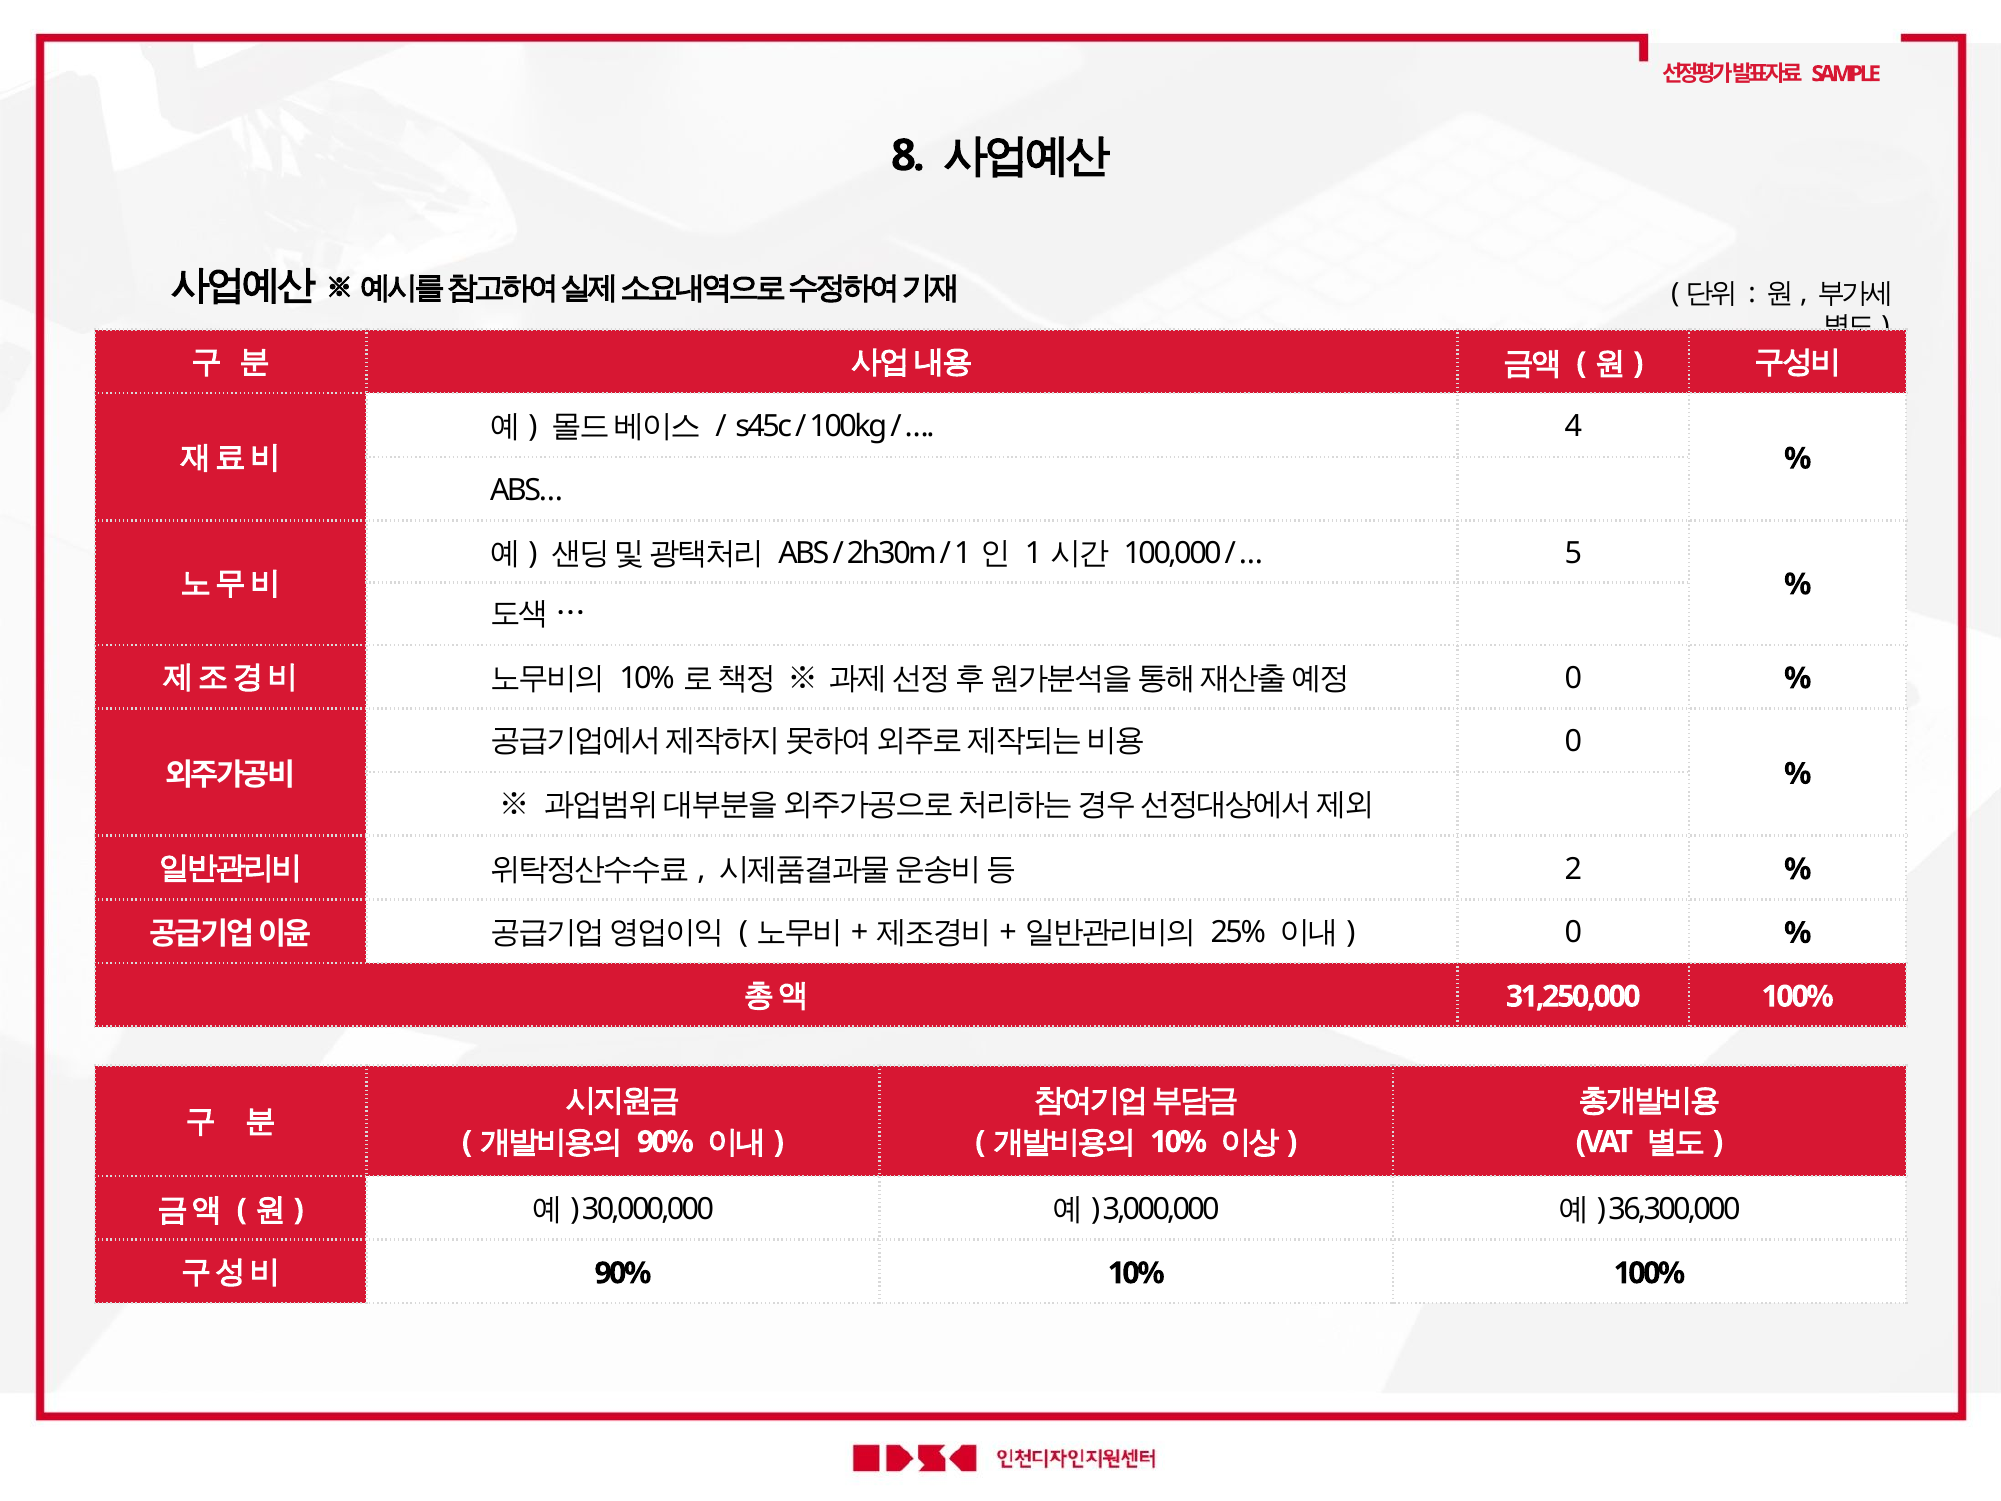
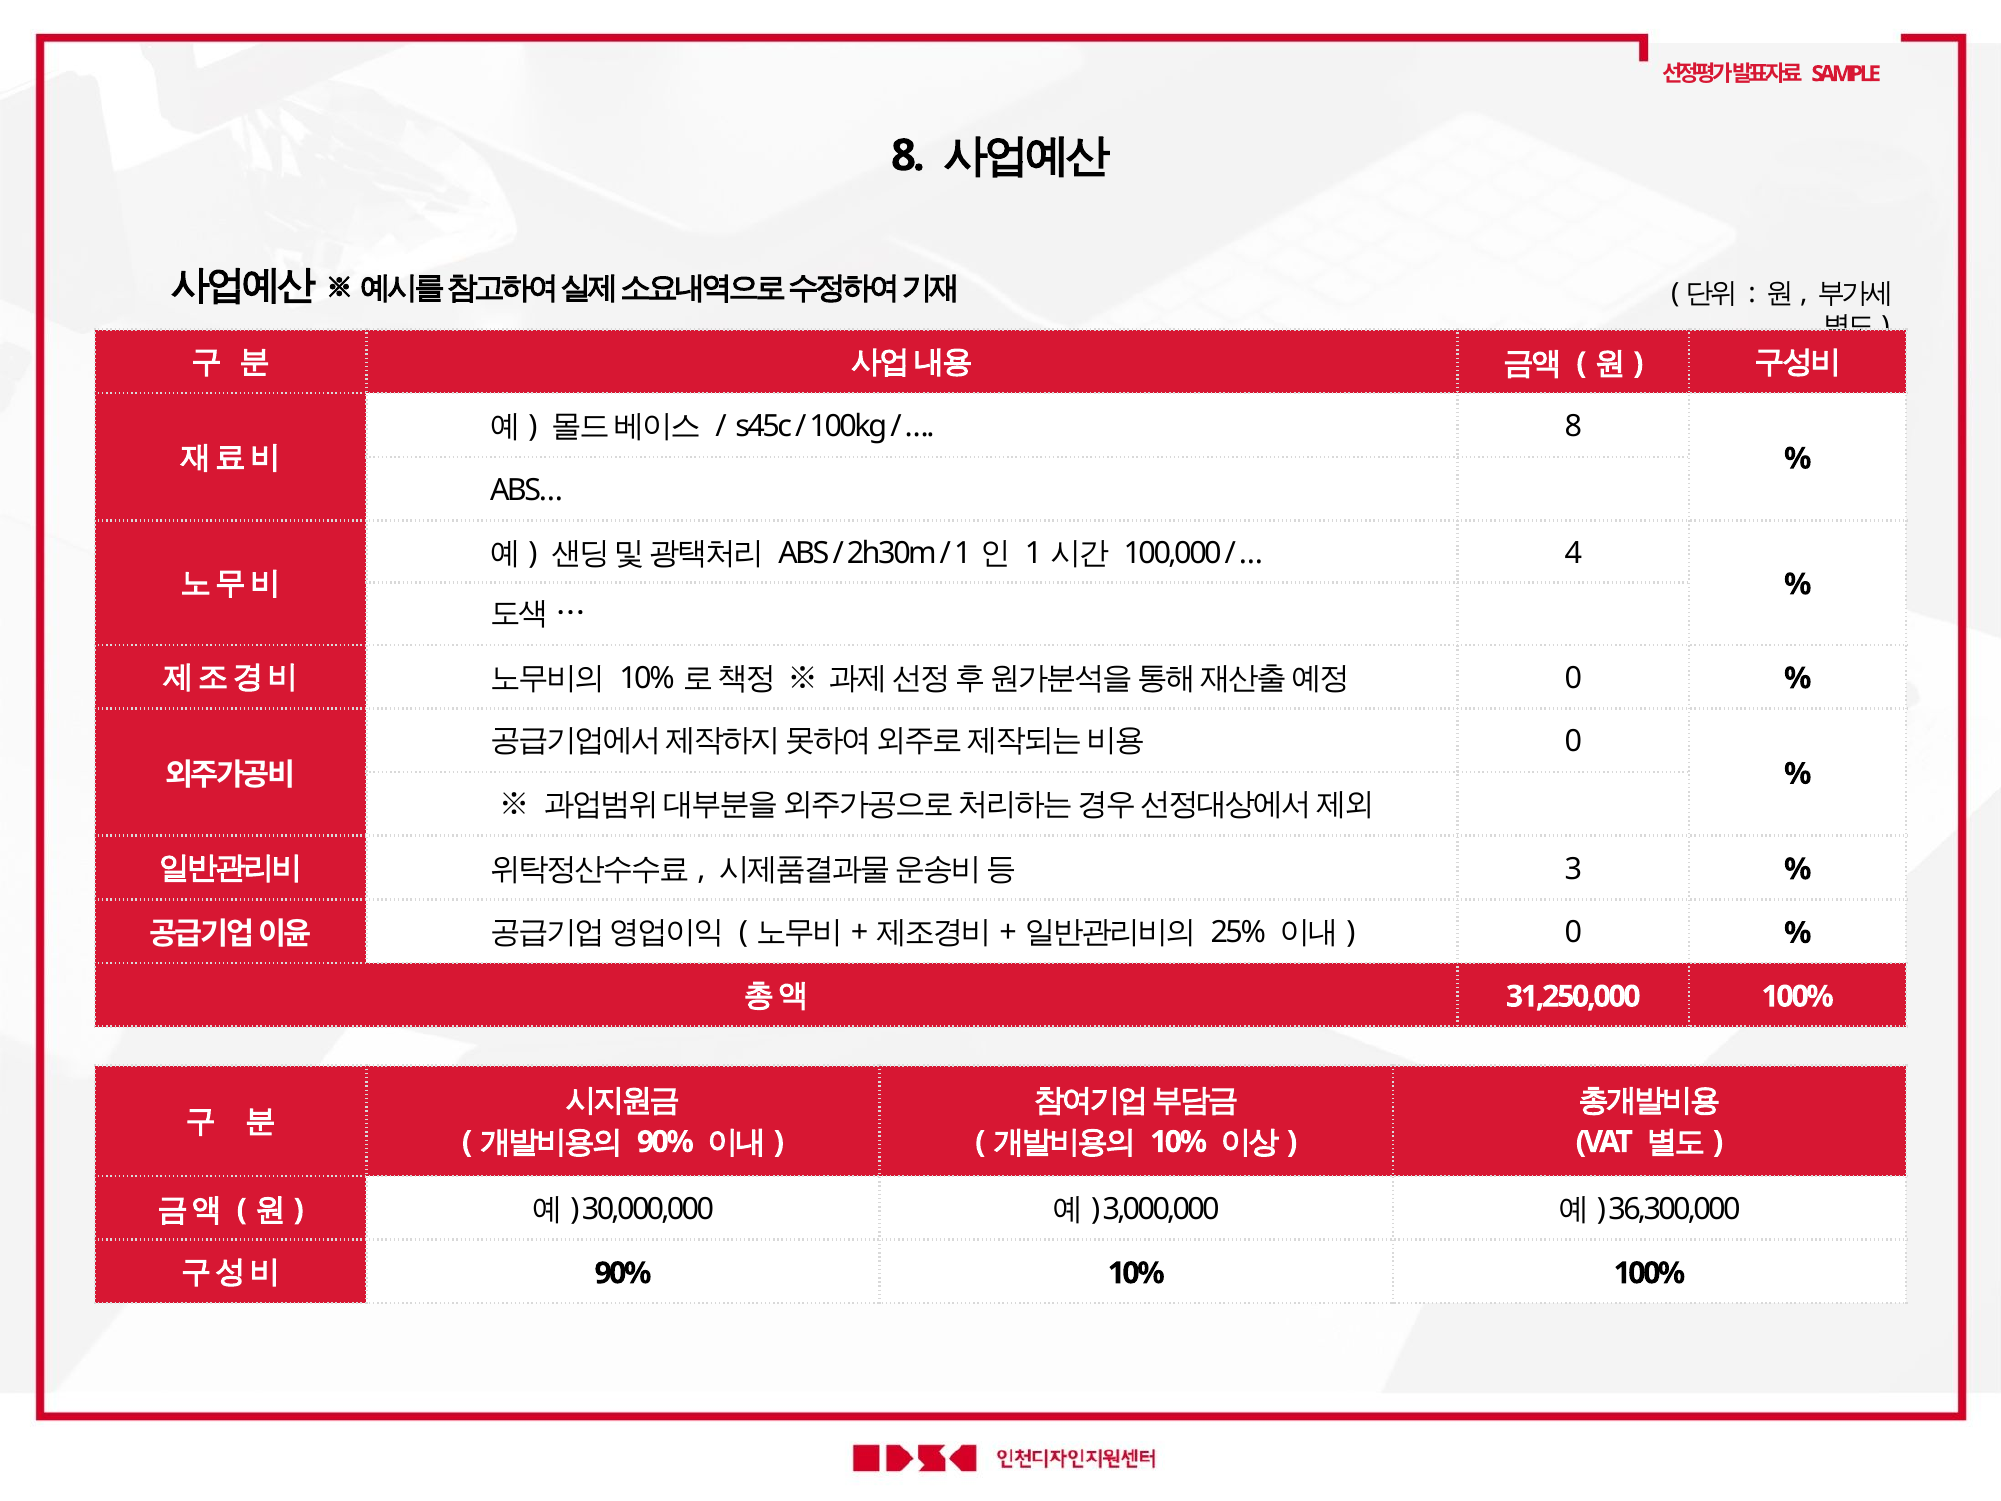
4: 4 -> 8 (1573, 427)
5: 5 -> 4 (1573, 553)
2: 2 -> 3 (1573, 869)
